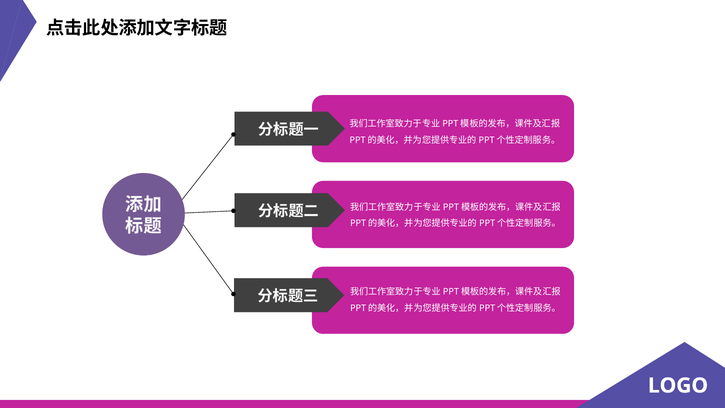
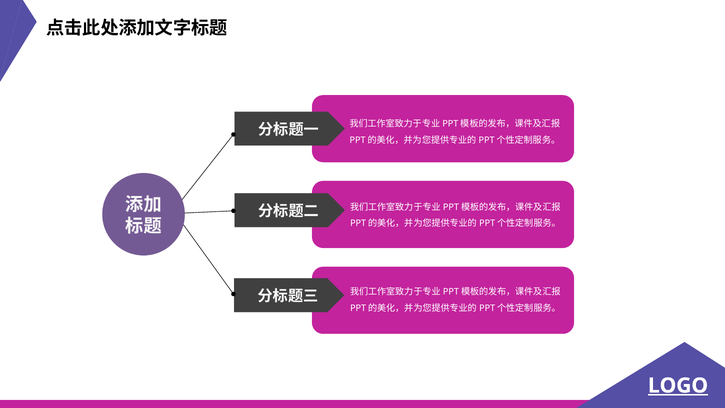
LOGO underline: none -> present (678, 385)
